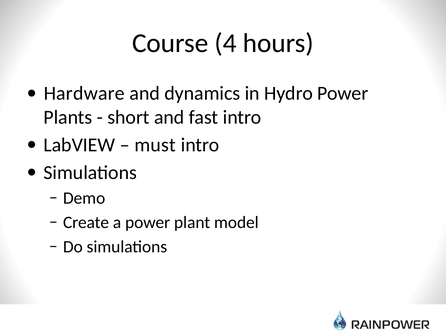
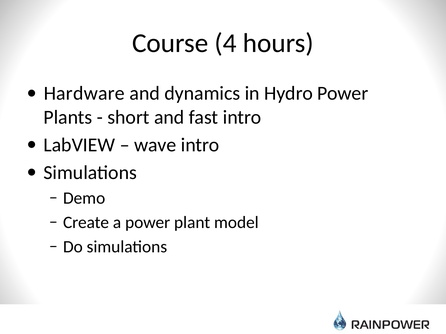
must: must -> wave (155, 145)
